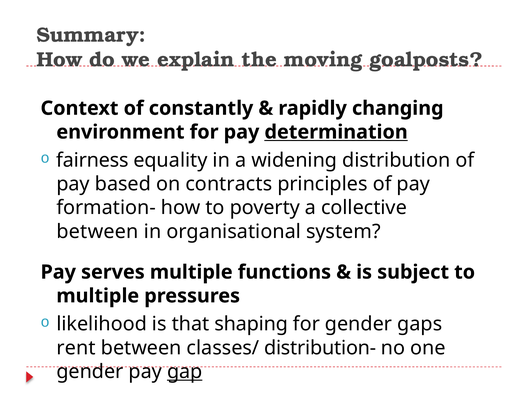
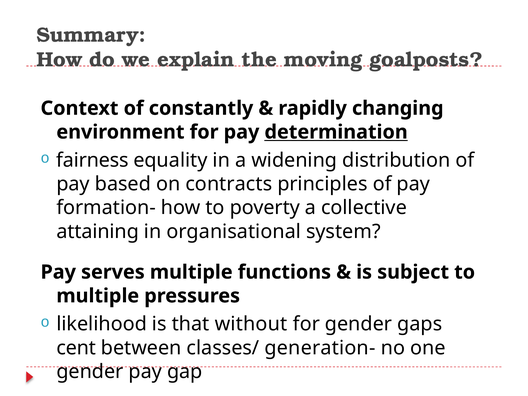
between: between -> attaining (98, 232)
shaping: shaping -> without (251, 324)
rent: rent -> cent (76, 348)
distribution-: distribution- -> generation- (320, 348)
gap underline: present -> none (185, 372)
